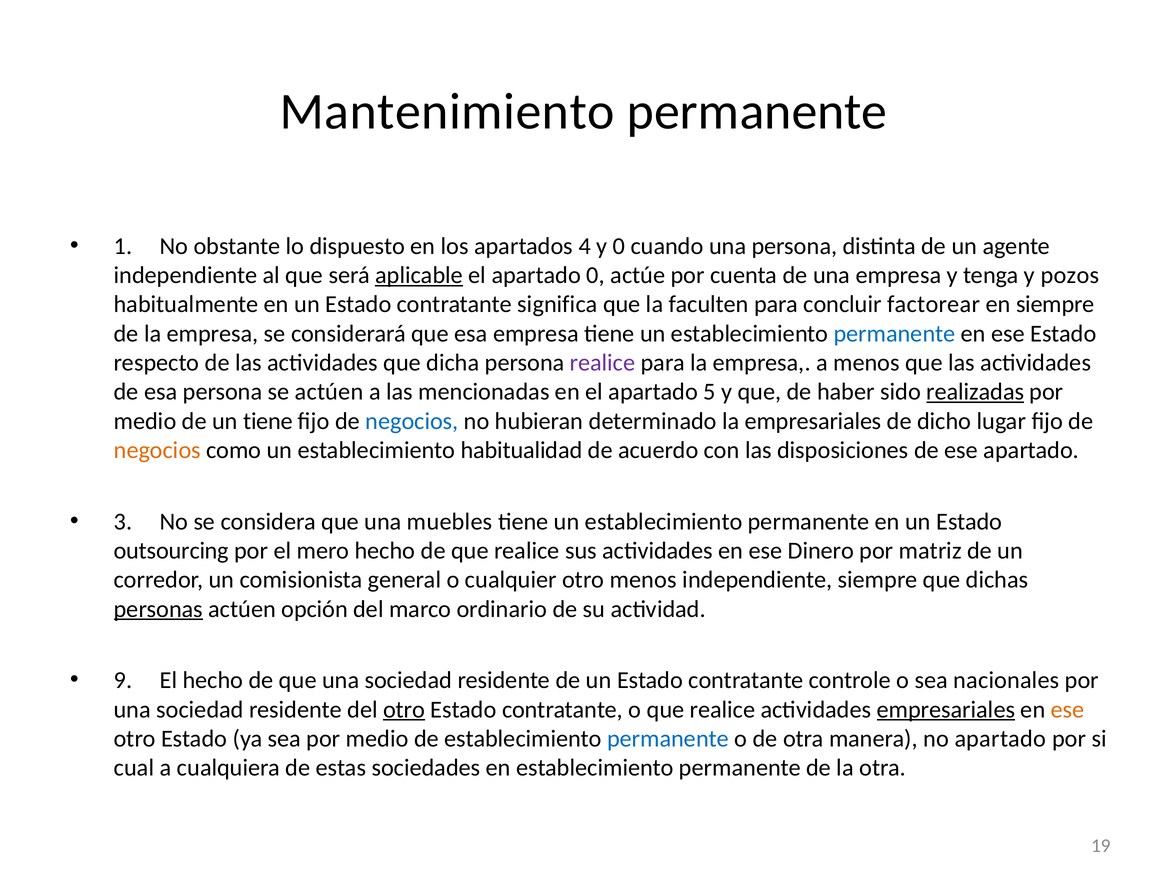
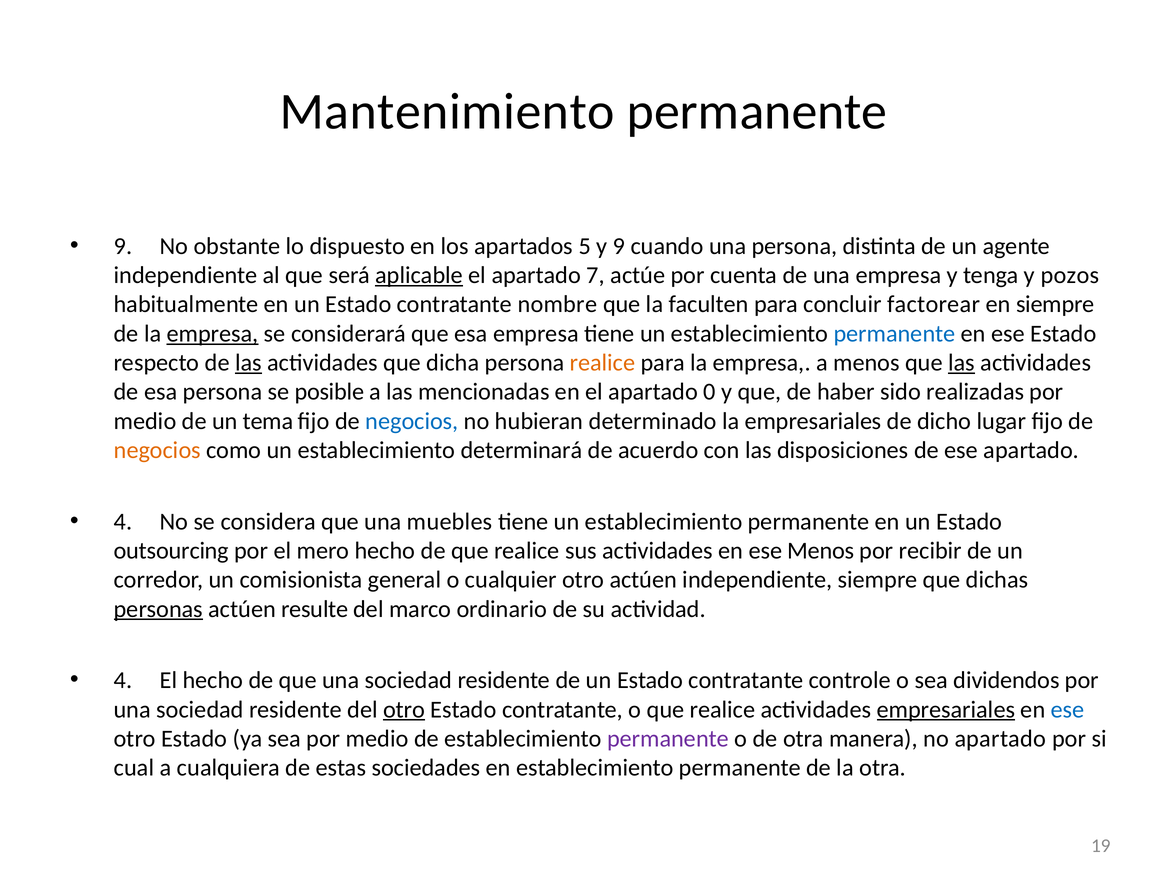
1: 1 -> 9 (123, 246)
4: 4 -> 5 (585, 246)
y 0: 0 -> 9 (619, 246)
apartado 0: 0 -> 7 (596, 275)
significa: significa -> nombre (557, 304)
empresa underline: none -> present (213, 334)
las underline: none -> present (248, 363)
realice colour: purple -> orange (603, 363)
las underline: none -> present (962, 363)
se actúen: actúen -> posible (329, 392)
5: 5 -> 0 (709, 392)
realizadas underline: present -> none (975, 392)
un tiene: tiene -> tema (268, 421)
habitualidad: habitualidad -> determinará (521, 450)
3: 3 -> 4 (123, 522)
ese Dinero: Dinero -> Menos (821, 551)
matriz: matriz -> recibir (930, 551)
otro menos: menos -> actúen (643, 580)
opción: opción -> resulte (315, 609)
9: 9 -> 4 (123, 681)
nacionales: nacionales -> dividendos (1007, 681)
ese colour: orange -> blue (1068, 710)
permanente colour: blue -> purple (668, 739)
